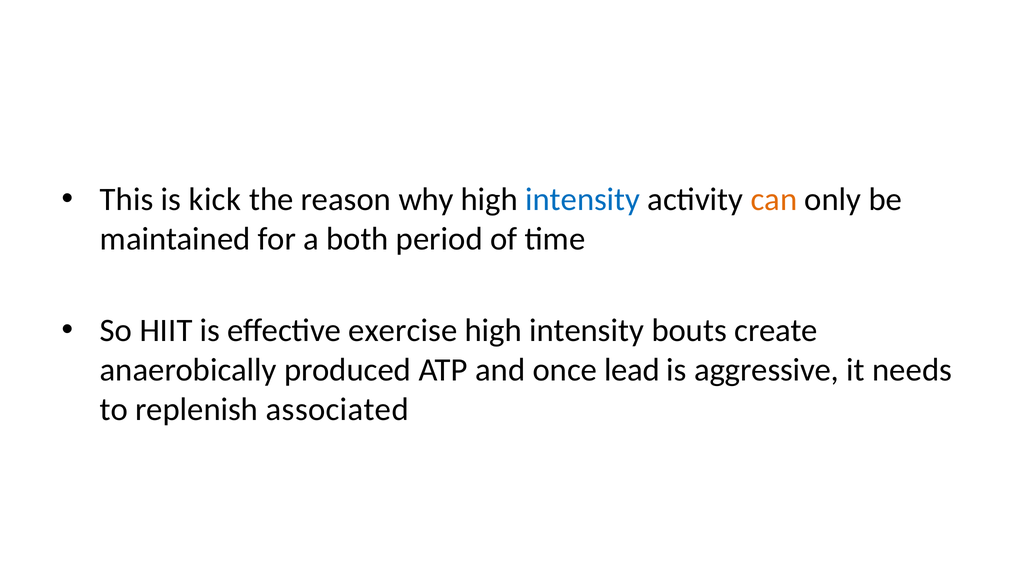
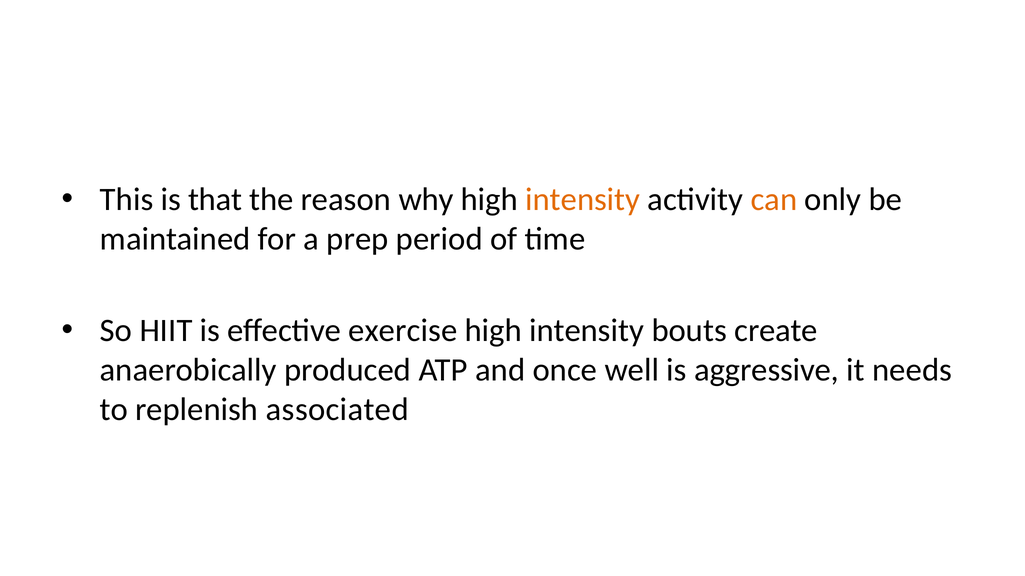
kick: kick -> that (215, 200)
intensity colour: blue -> orange (583, 200)
both: both -> prep (357, 239)
lead: lead -> well (632, 370)
